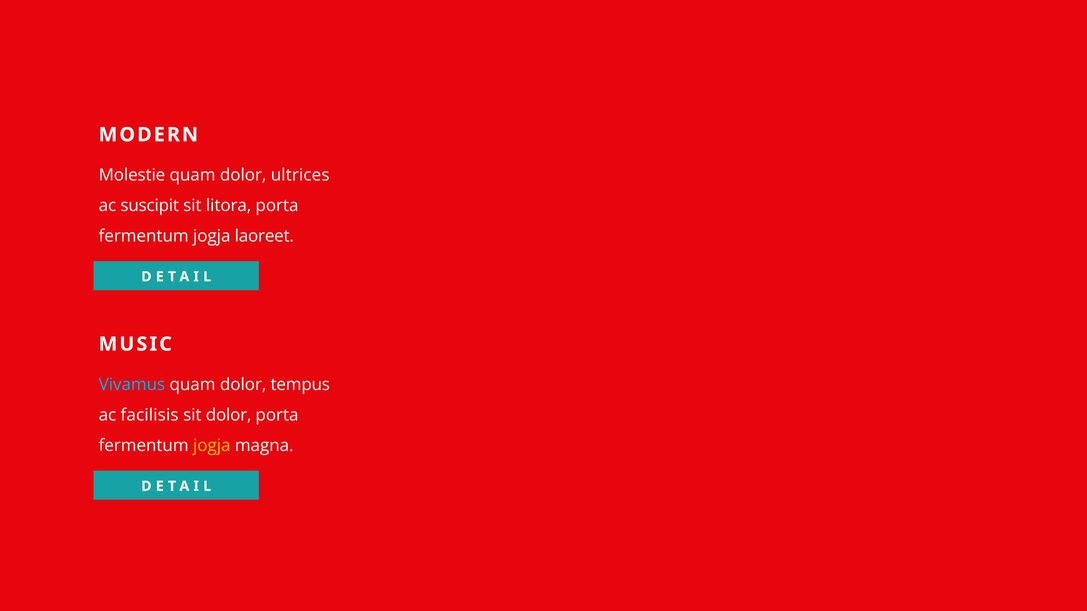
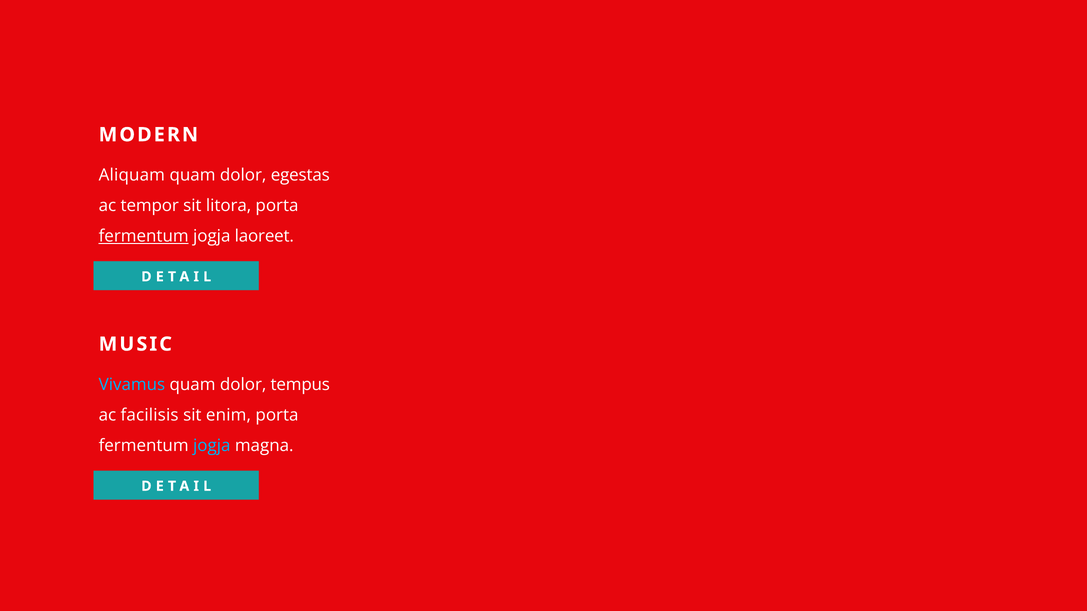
Molestie: Molestie -> Aliquam (132, 175)
ultrices: ultrices -> egestas (300, 175)
suscipit: suscipit -> tempor (150, 206)
fermentum underline: none -> present (144, 236)
sit dolor: dolor -> enim (228, 415)
jogja colour: yellow -> light blue (212, 446)
